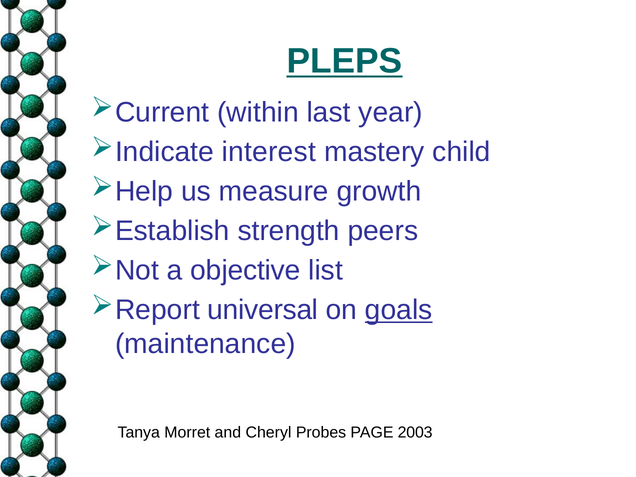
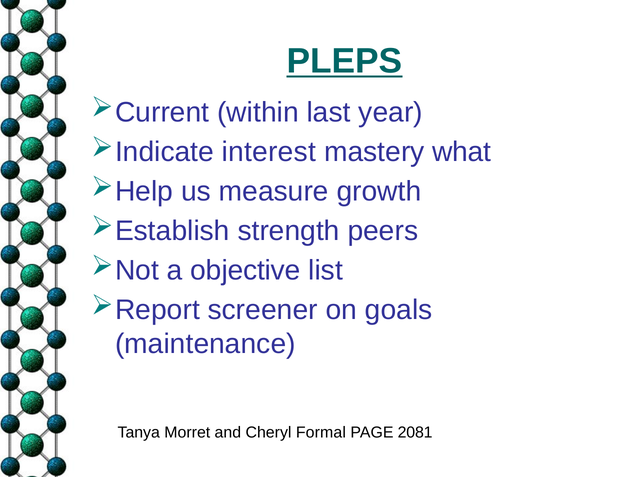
child: child -> what (462, 152)
universal: universal -> screener (263, 310)
goals underline: present -> none (399, 310)
Probes: Probes -> Formal (321, 432)
2003: 2003 -> 2081 (415, 432)
